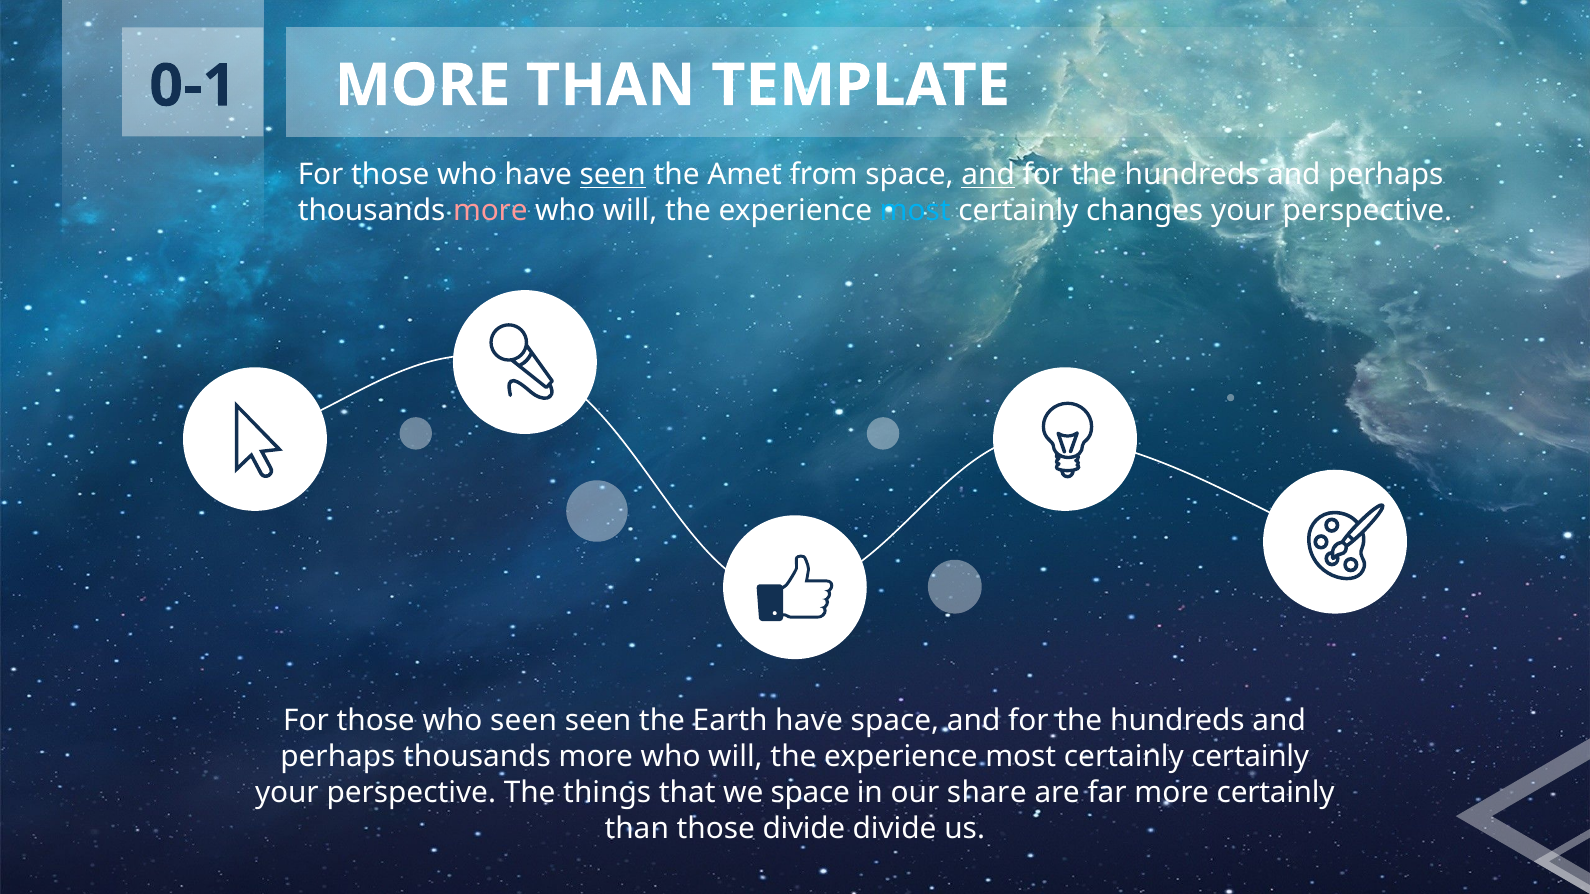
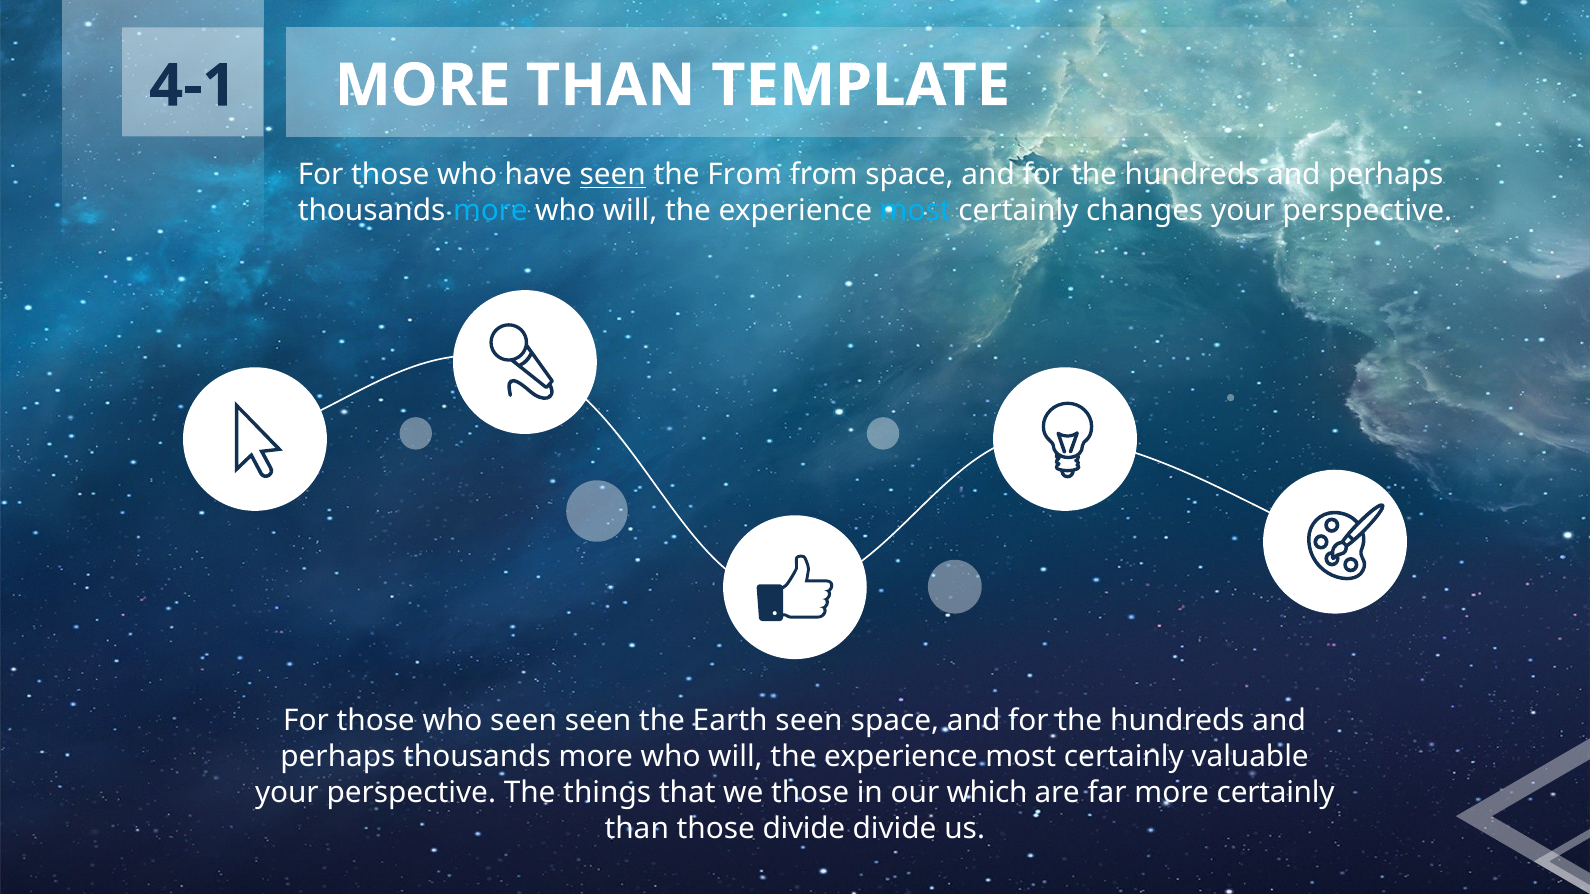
0-1: 0-1 -> 4-1 (193, 86)
the Amet: Amet -> From (745, 175)
and underline: present -> none (988, 175)
more colour: pink -> light blue (490, 211)
Earth have: have -> seen (809, 721)
certainly certainly: certainly -> valuable (1250, 757)
we space: space -> those (810, 793)
share: share -> which (987, 793)
